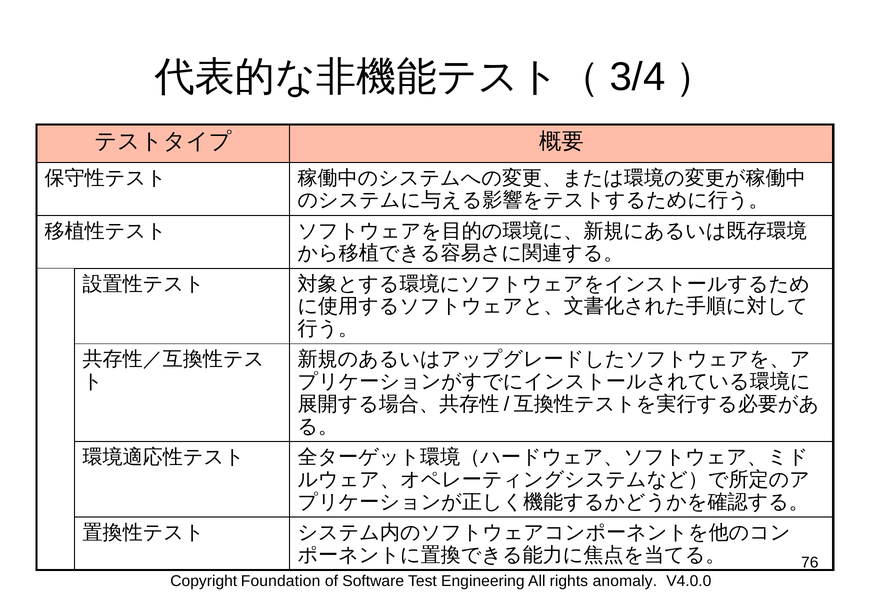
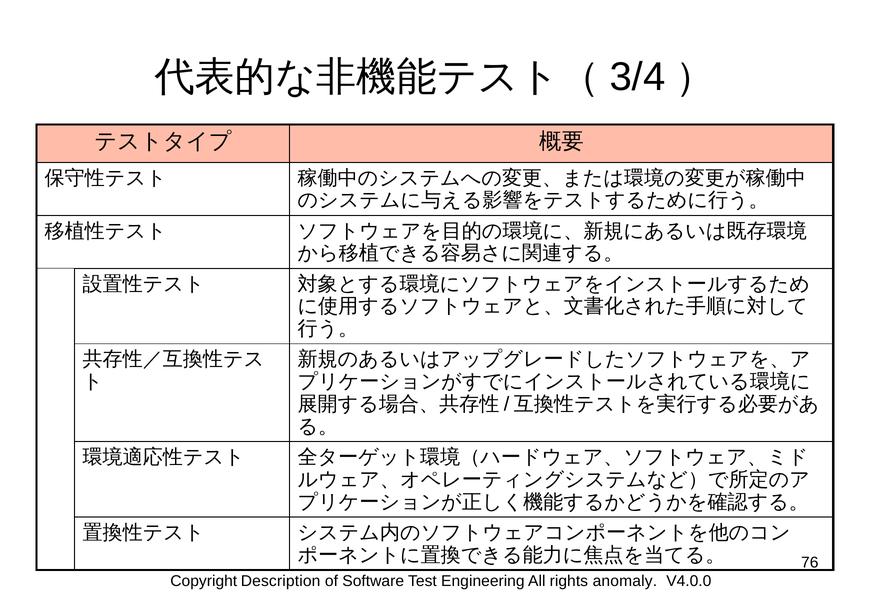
Foundation: Foundation -> Description (281, 581)
